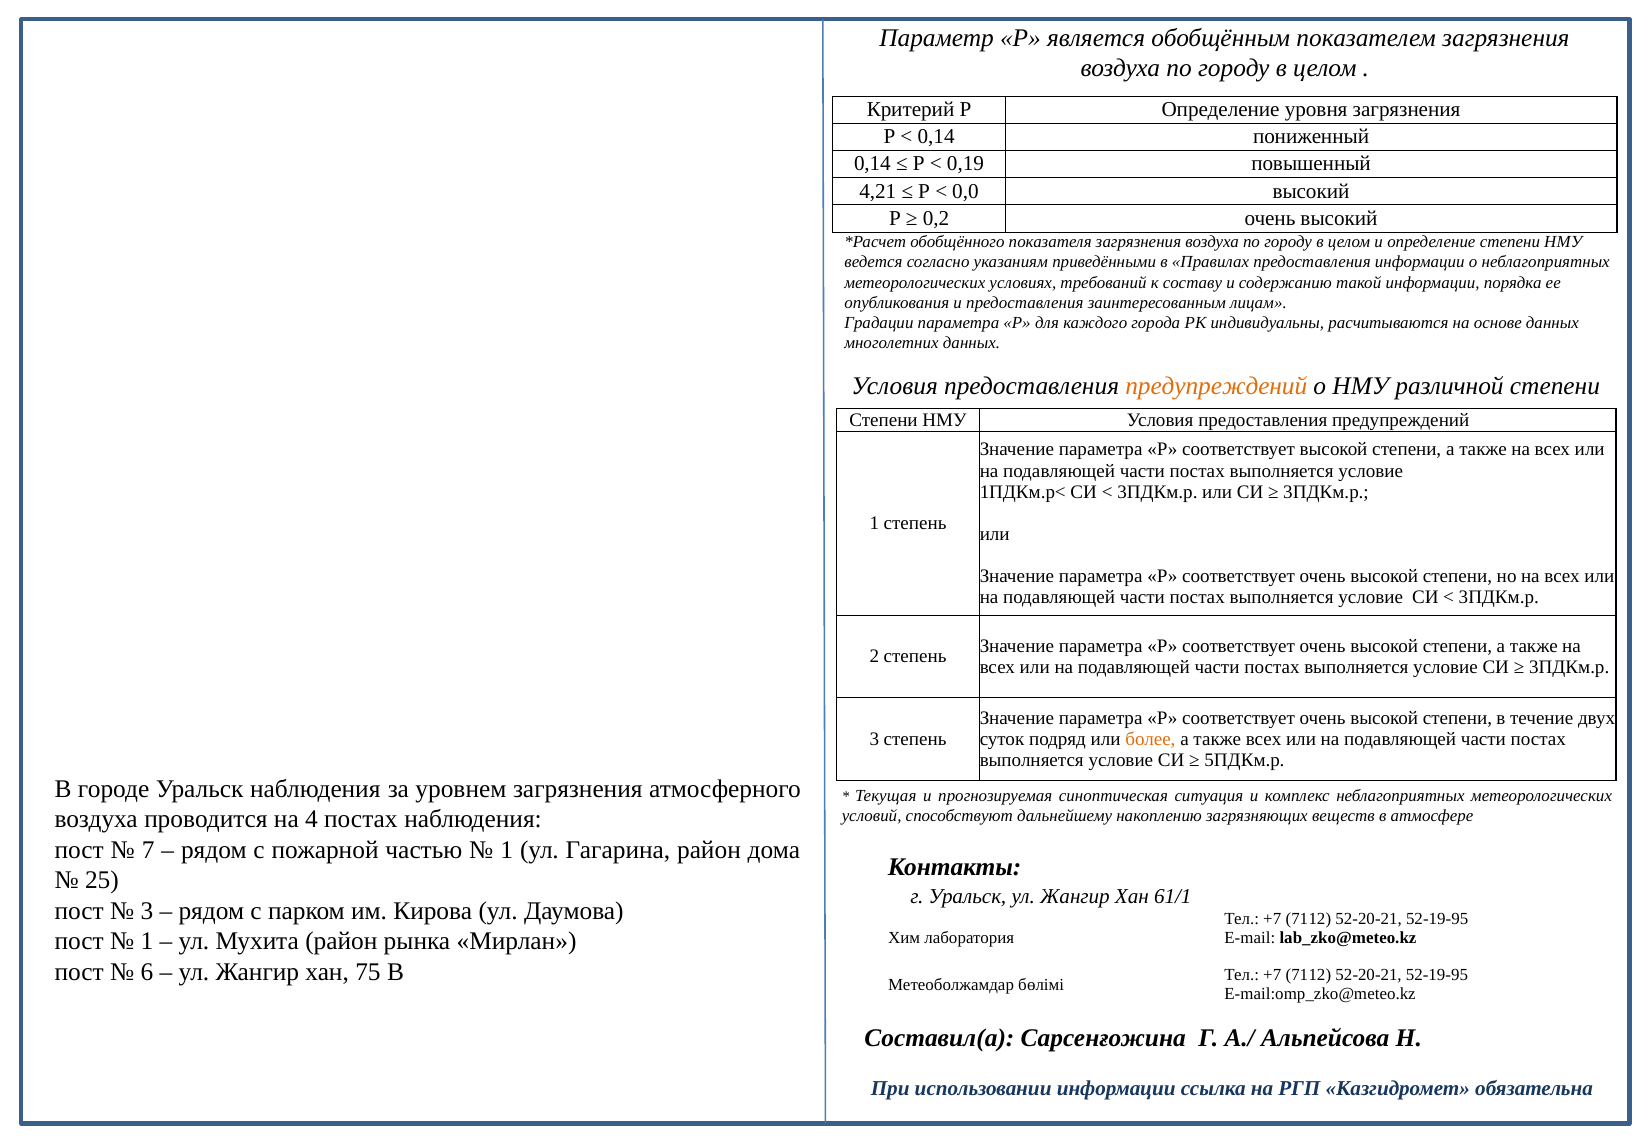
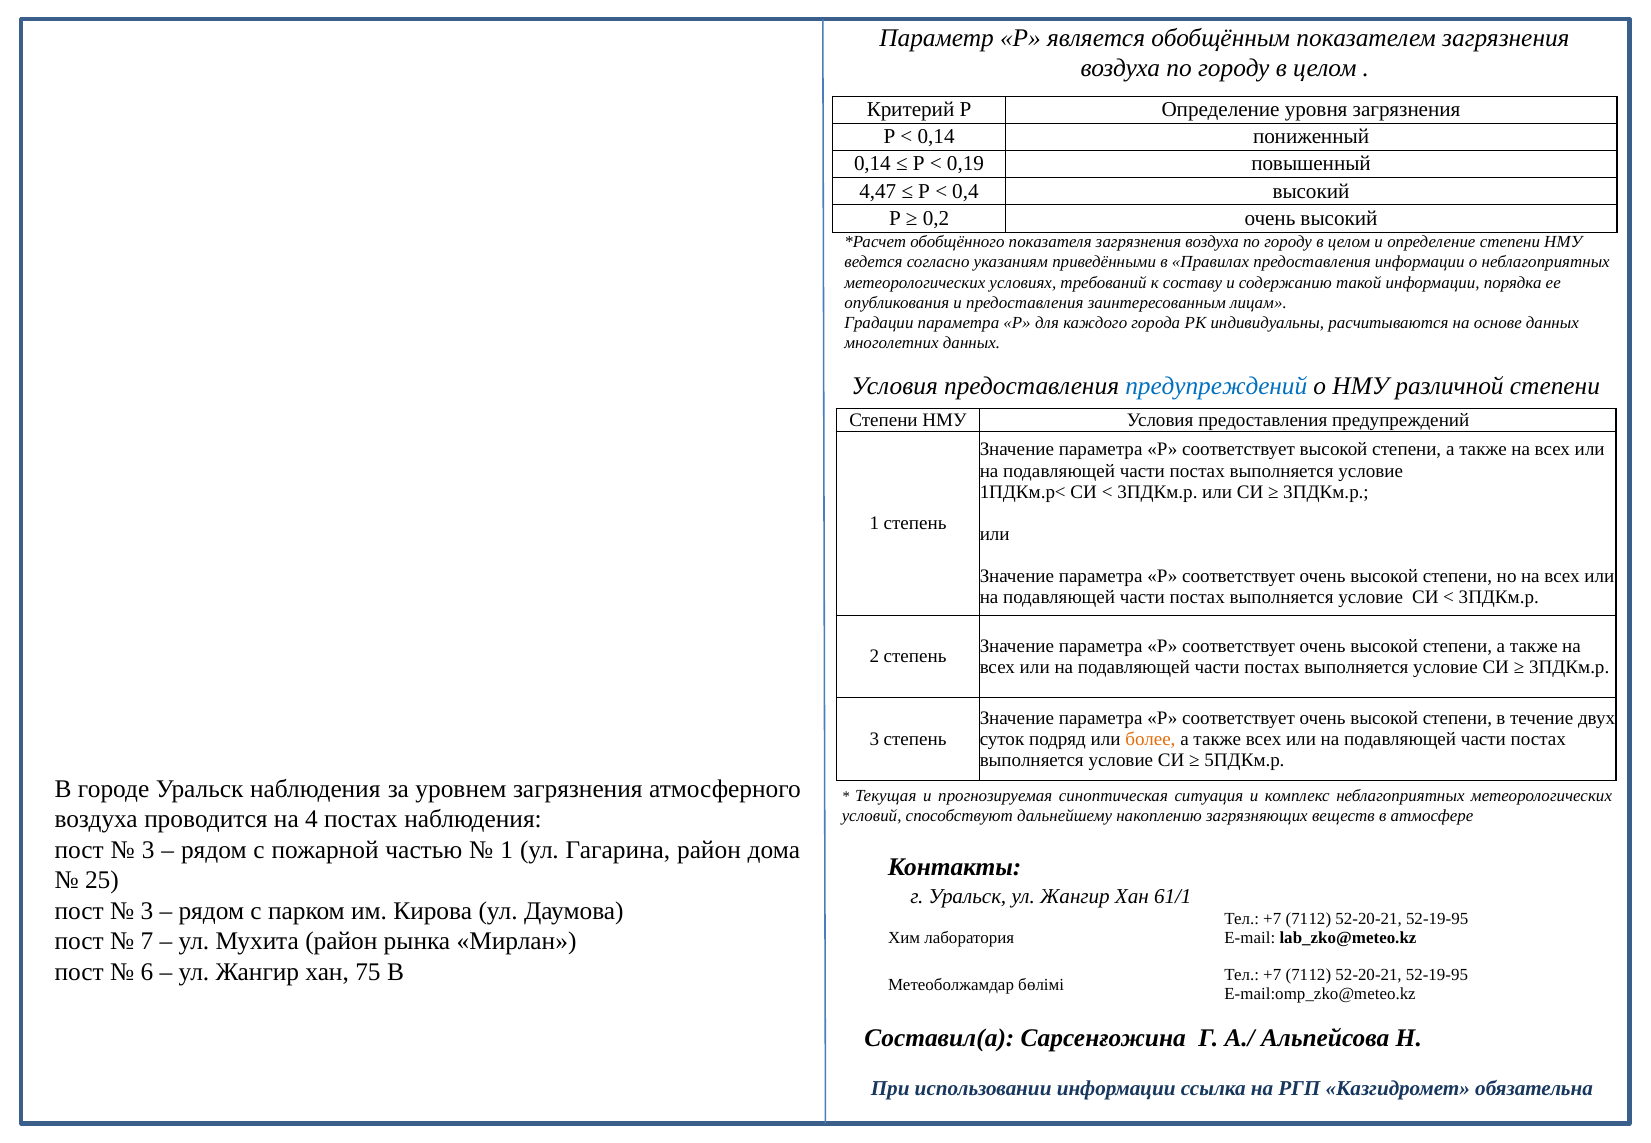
4,21: 4,21 -> 4,47 (878, 191)
0,0: 0,0 -> 0,4 (966, 191)
предупреждений colour: orange -> blue (1216, 387)
7: 7 -> 3 (148, 850)
1: 1 -> 7 (147, 941)
